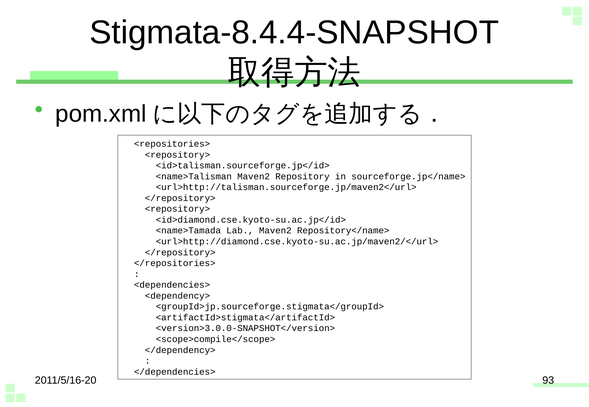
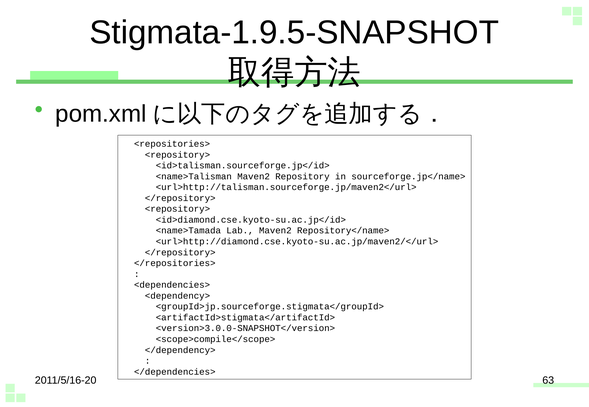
Stigmata-8.4.4-SNAPSHOT: Stigmata-8.4.4-SNAPSHOT -> Stigmata-1.9.5-SNAPSHOT (294, 33)
93: 93 -> 63 (548, 381)
